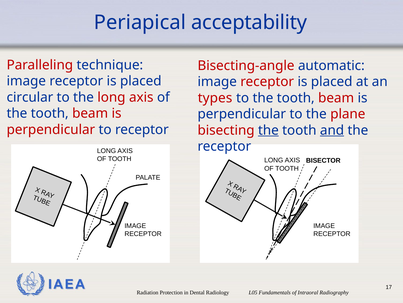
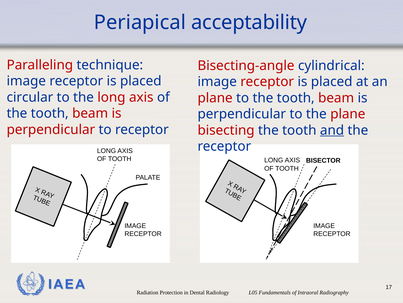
automatic: automatic -> cylindrical (331, 65)
types: types -> plane (215, 98)
the underline: present -> none (268, 130)
